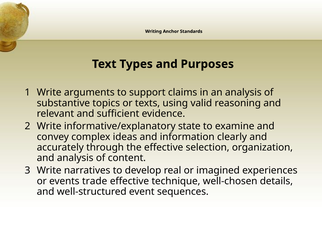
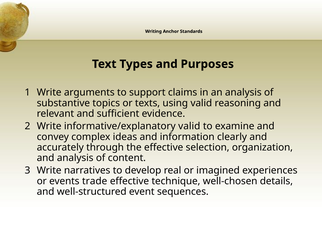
informative/explanatory state: state -> valid (189, 126)
